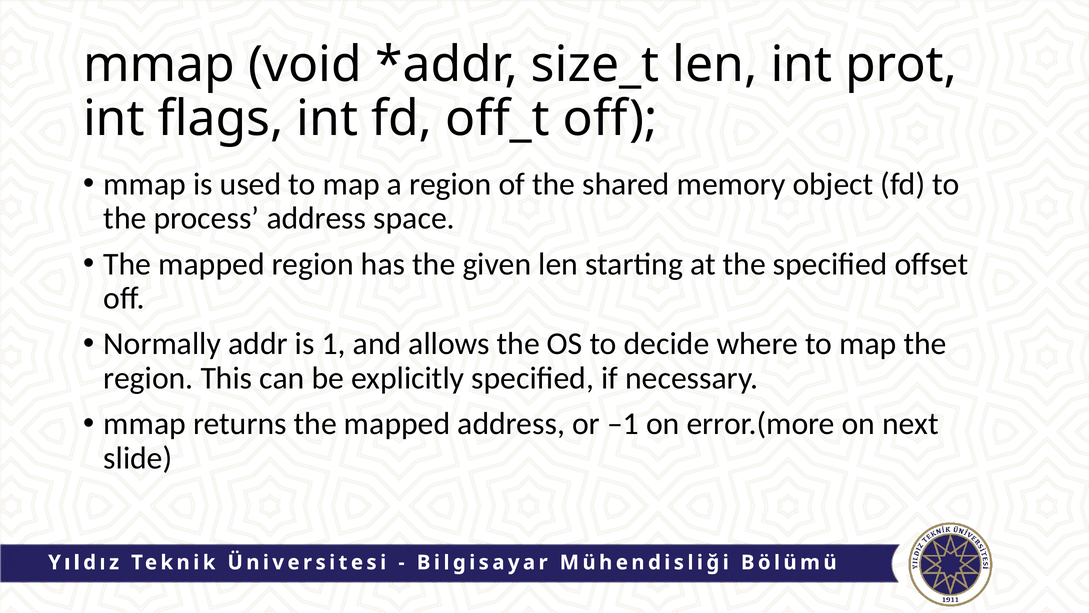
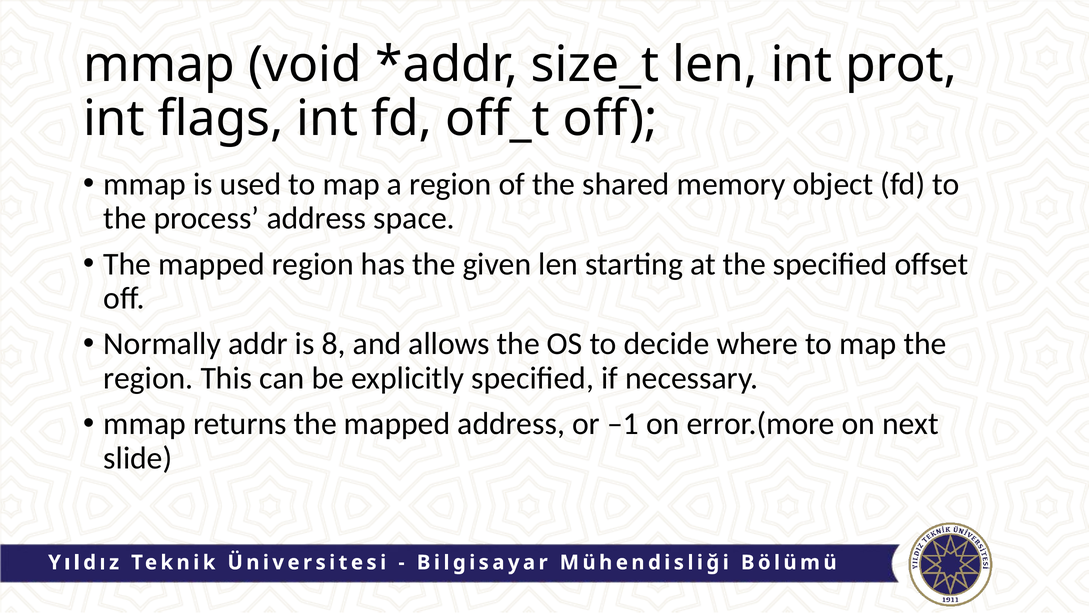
1: 1 -> 8 (334, 344)
